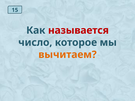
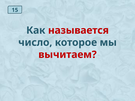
вычитаем colour: orange -> red (67, 55)
